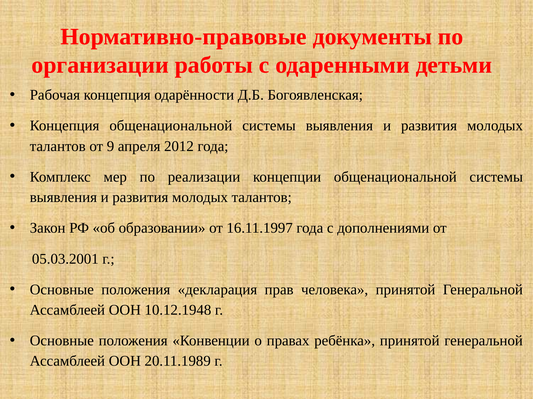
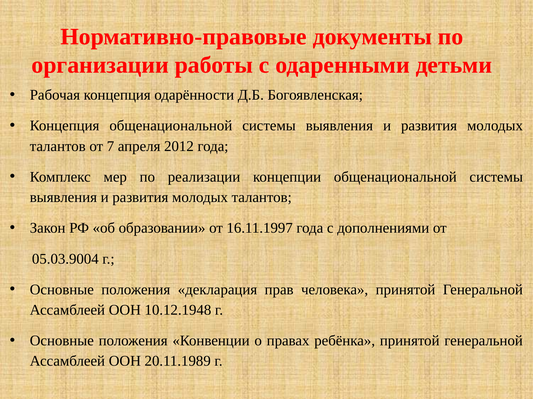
9: 9 -> 7 (111, 146)
05.03.2001: 05.03.2001 -> 05.03.9004 (65, 259)
